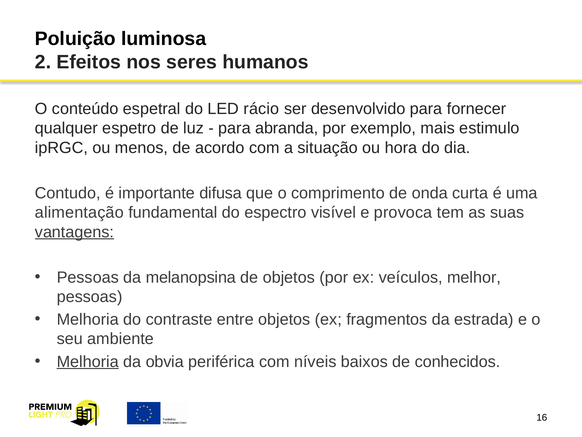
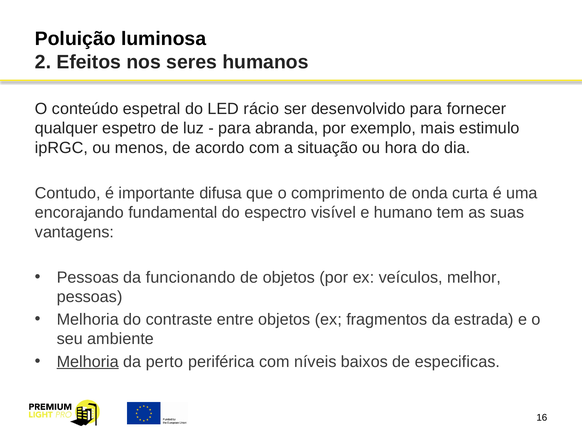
alimentação: alimentação -> encorajando (79, 212)
provoca: provoca -> humano (403, 212)
vantagens underline: present -> none (74, 232)
melanopsina: melanopsina -> funcionando (191, 277)
obvia: obvia -> perto (165, 361)
conhecidos: conhecidos -> especificas (457, 361)
